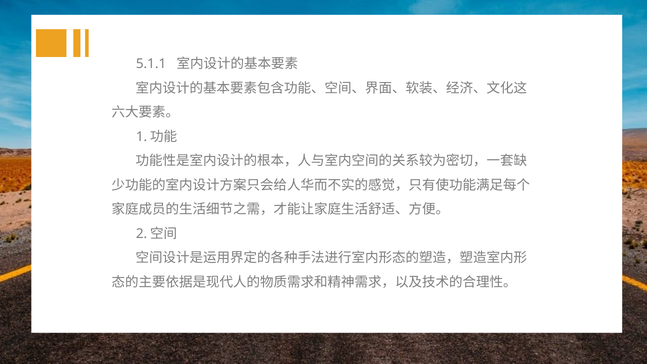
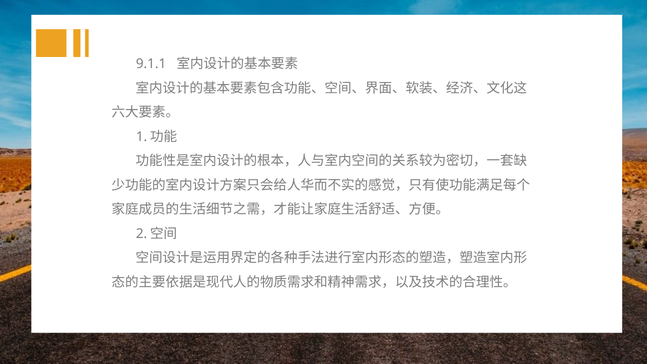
5.1.1: 5.1.1 -> 9.1.1 (151, 64)
